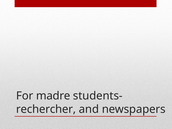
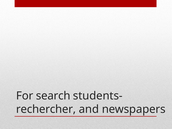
madre: madre -> search (53, 96)
